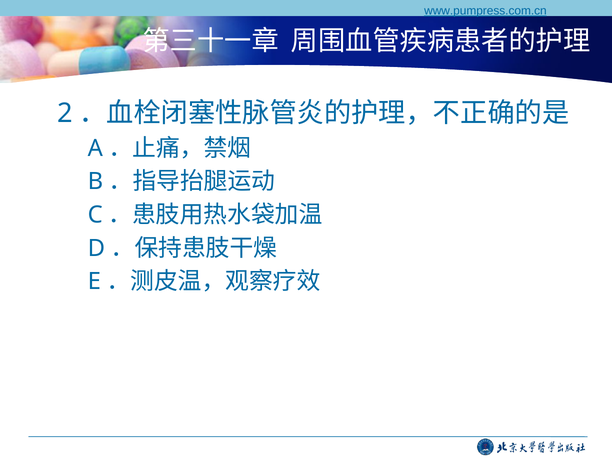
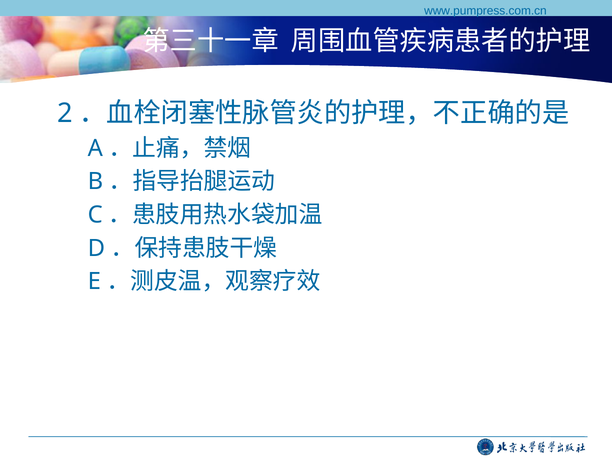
www.pumpress.com.cn underline: present -> none (485, 11)
